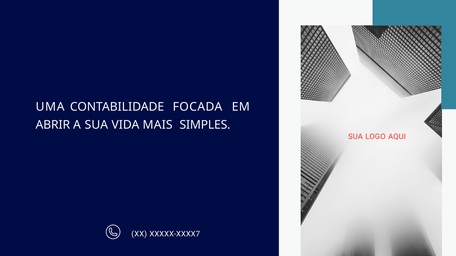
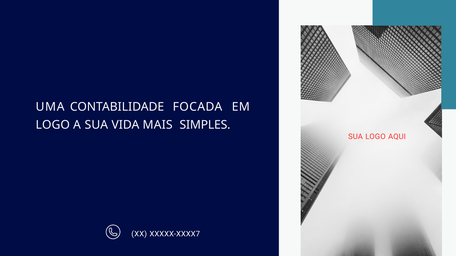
ABRIR: ABRIR -> LOGO (53, 125)
